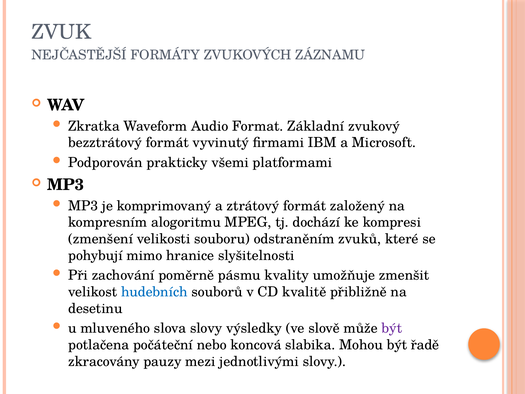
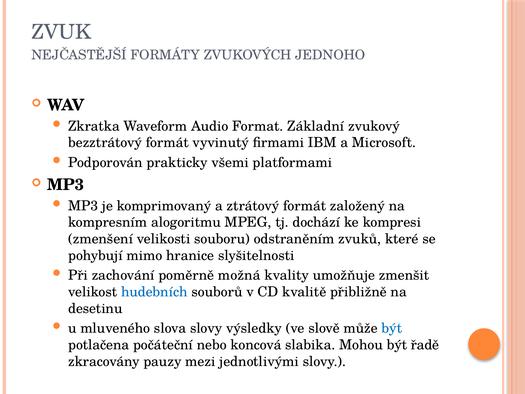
ZÁZNAMU: ZÁZNAMU -> JEDNOHO (330, 55)
pásmu: pásmu -> možná (239, 275)
být colour: purple -> blue (392, 328)
